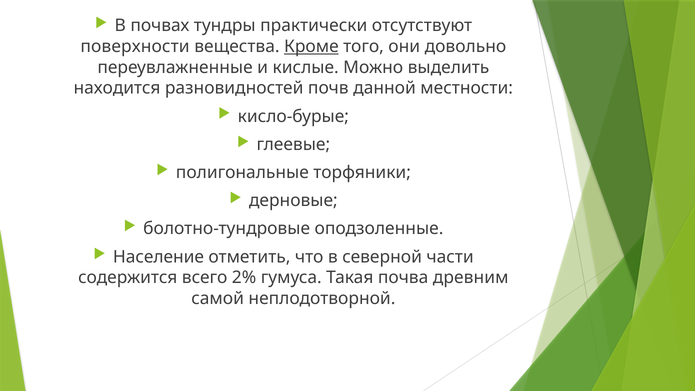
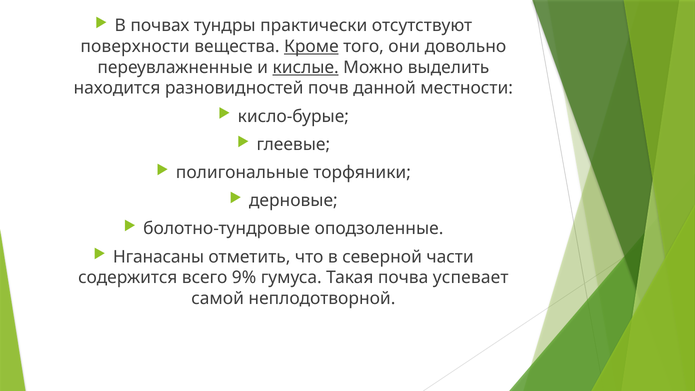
кислые underline: none -> present (306, 67)
Население: Население -> Нганасаны (159, 257)
2%: 2% -> 9% (244, 278)
древним: древним -> успевает (471, 278)
